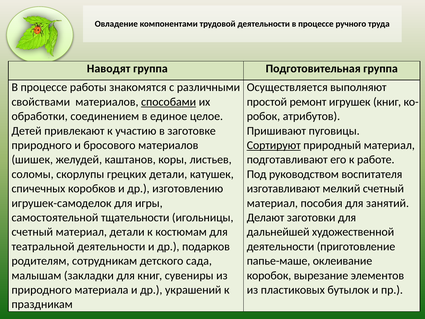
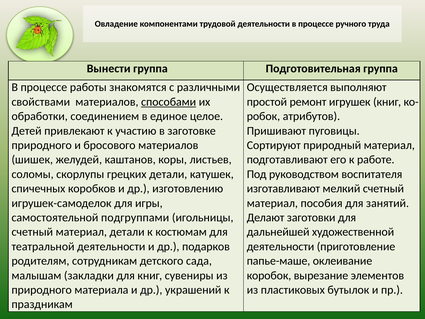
Наводят: Наводят -> Вынести (109, 68)
Сортируют underline: present -> none (274, 145)
тщательности: тщательности -> подгруппами (135, 217)
